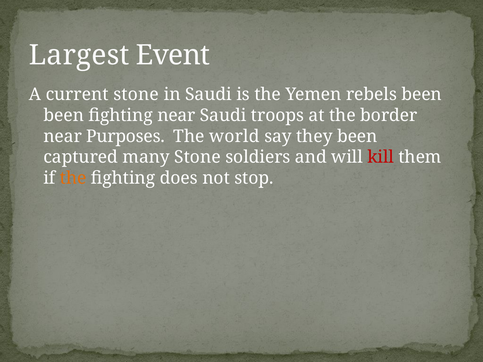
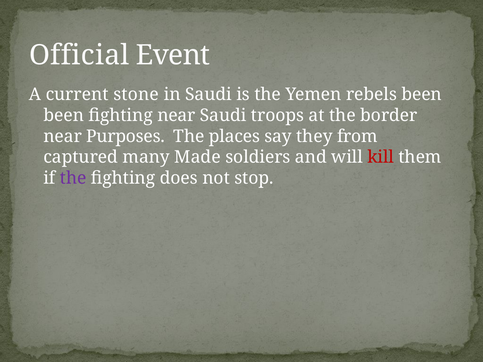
Largest: Largest -> Official (79, 55)
world: world -> places (235, 136)
they been: been -> from (357, 136)
many Stone: Stone -> Made (197, 157)
the colour: orange -> purple (73, 178)
